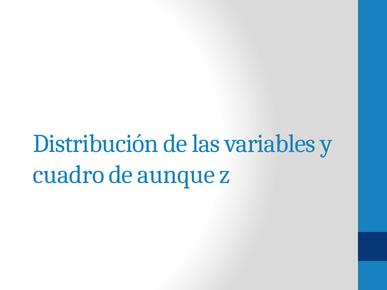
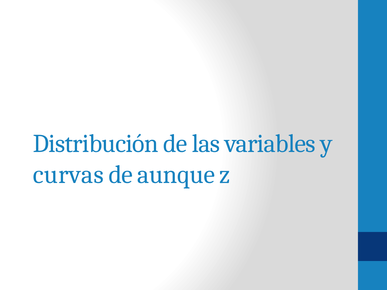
cuadro: cuadro -> curvas (68, 175)
